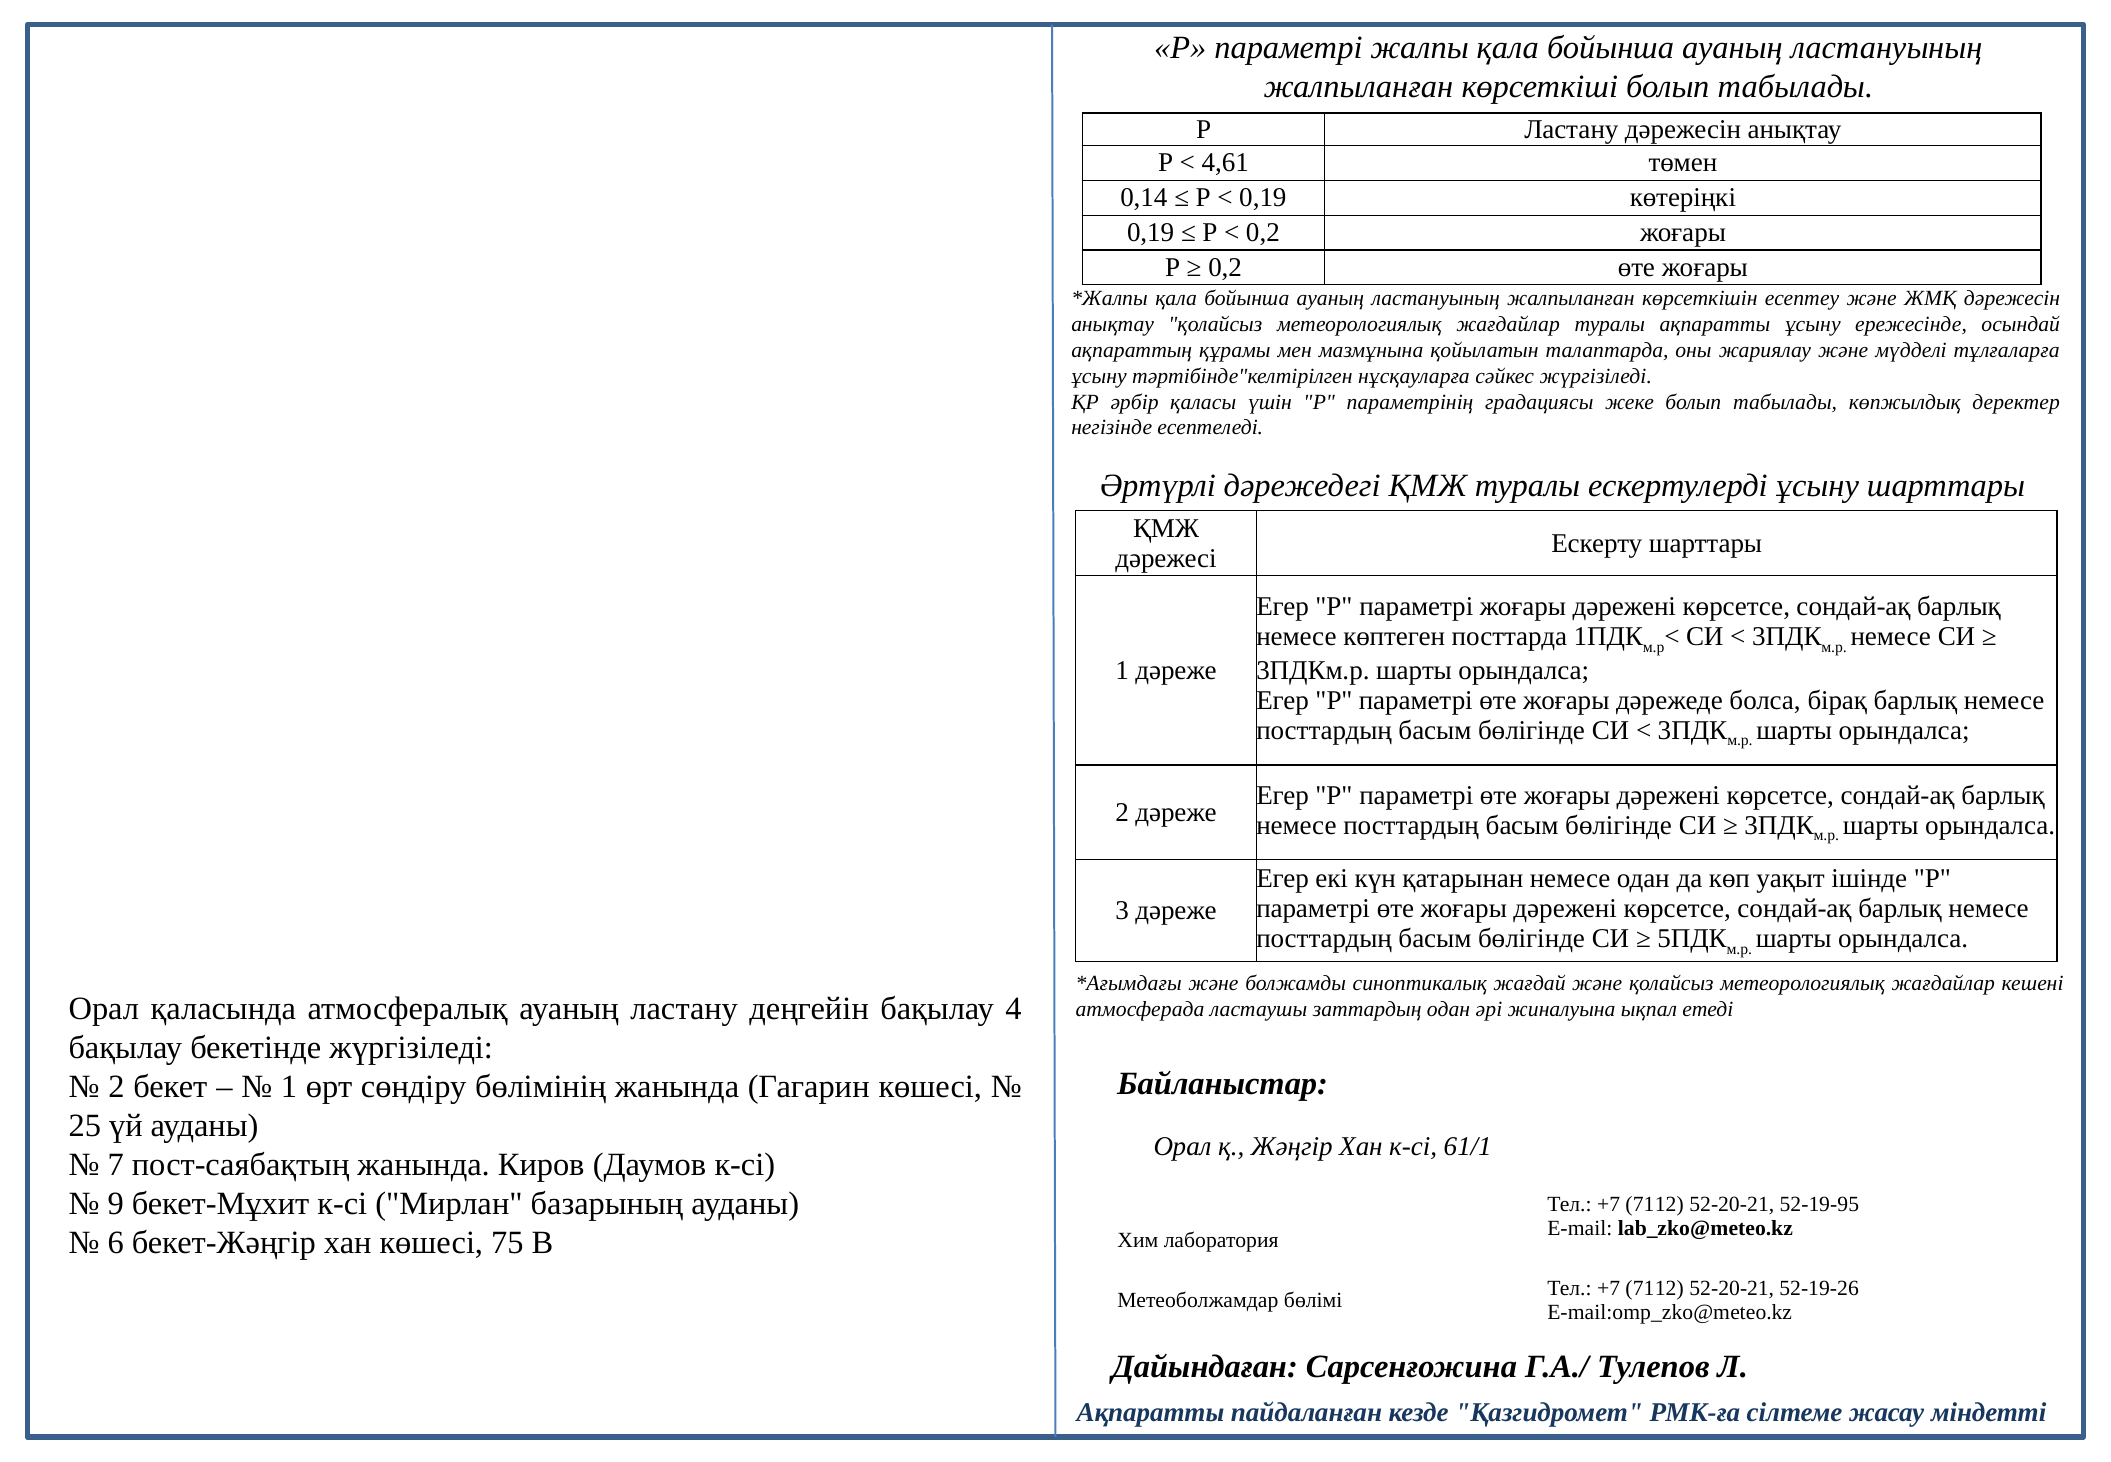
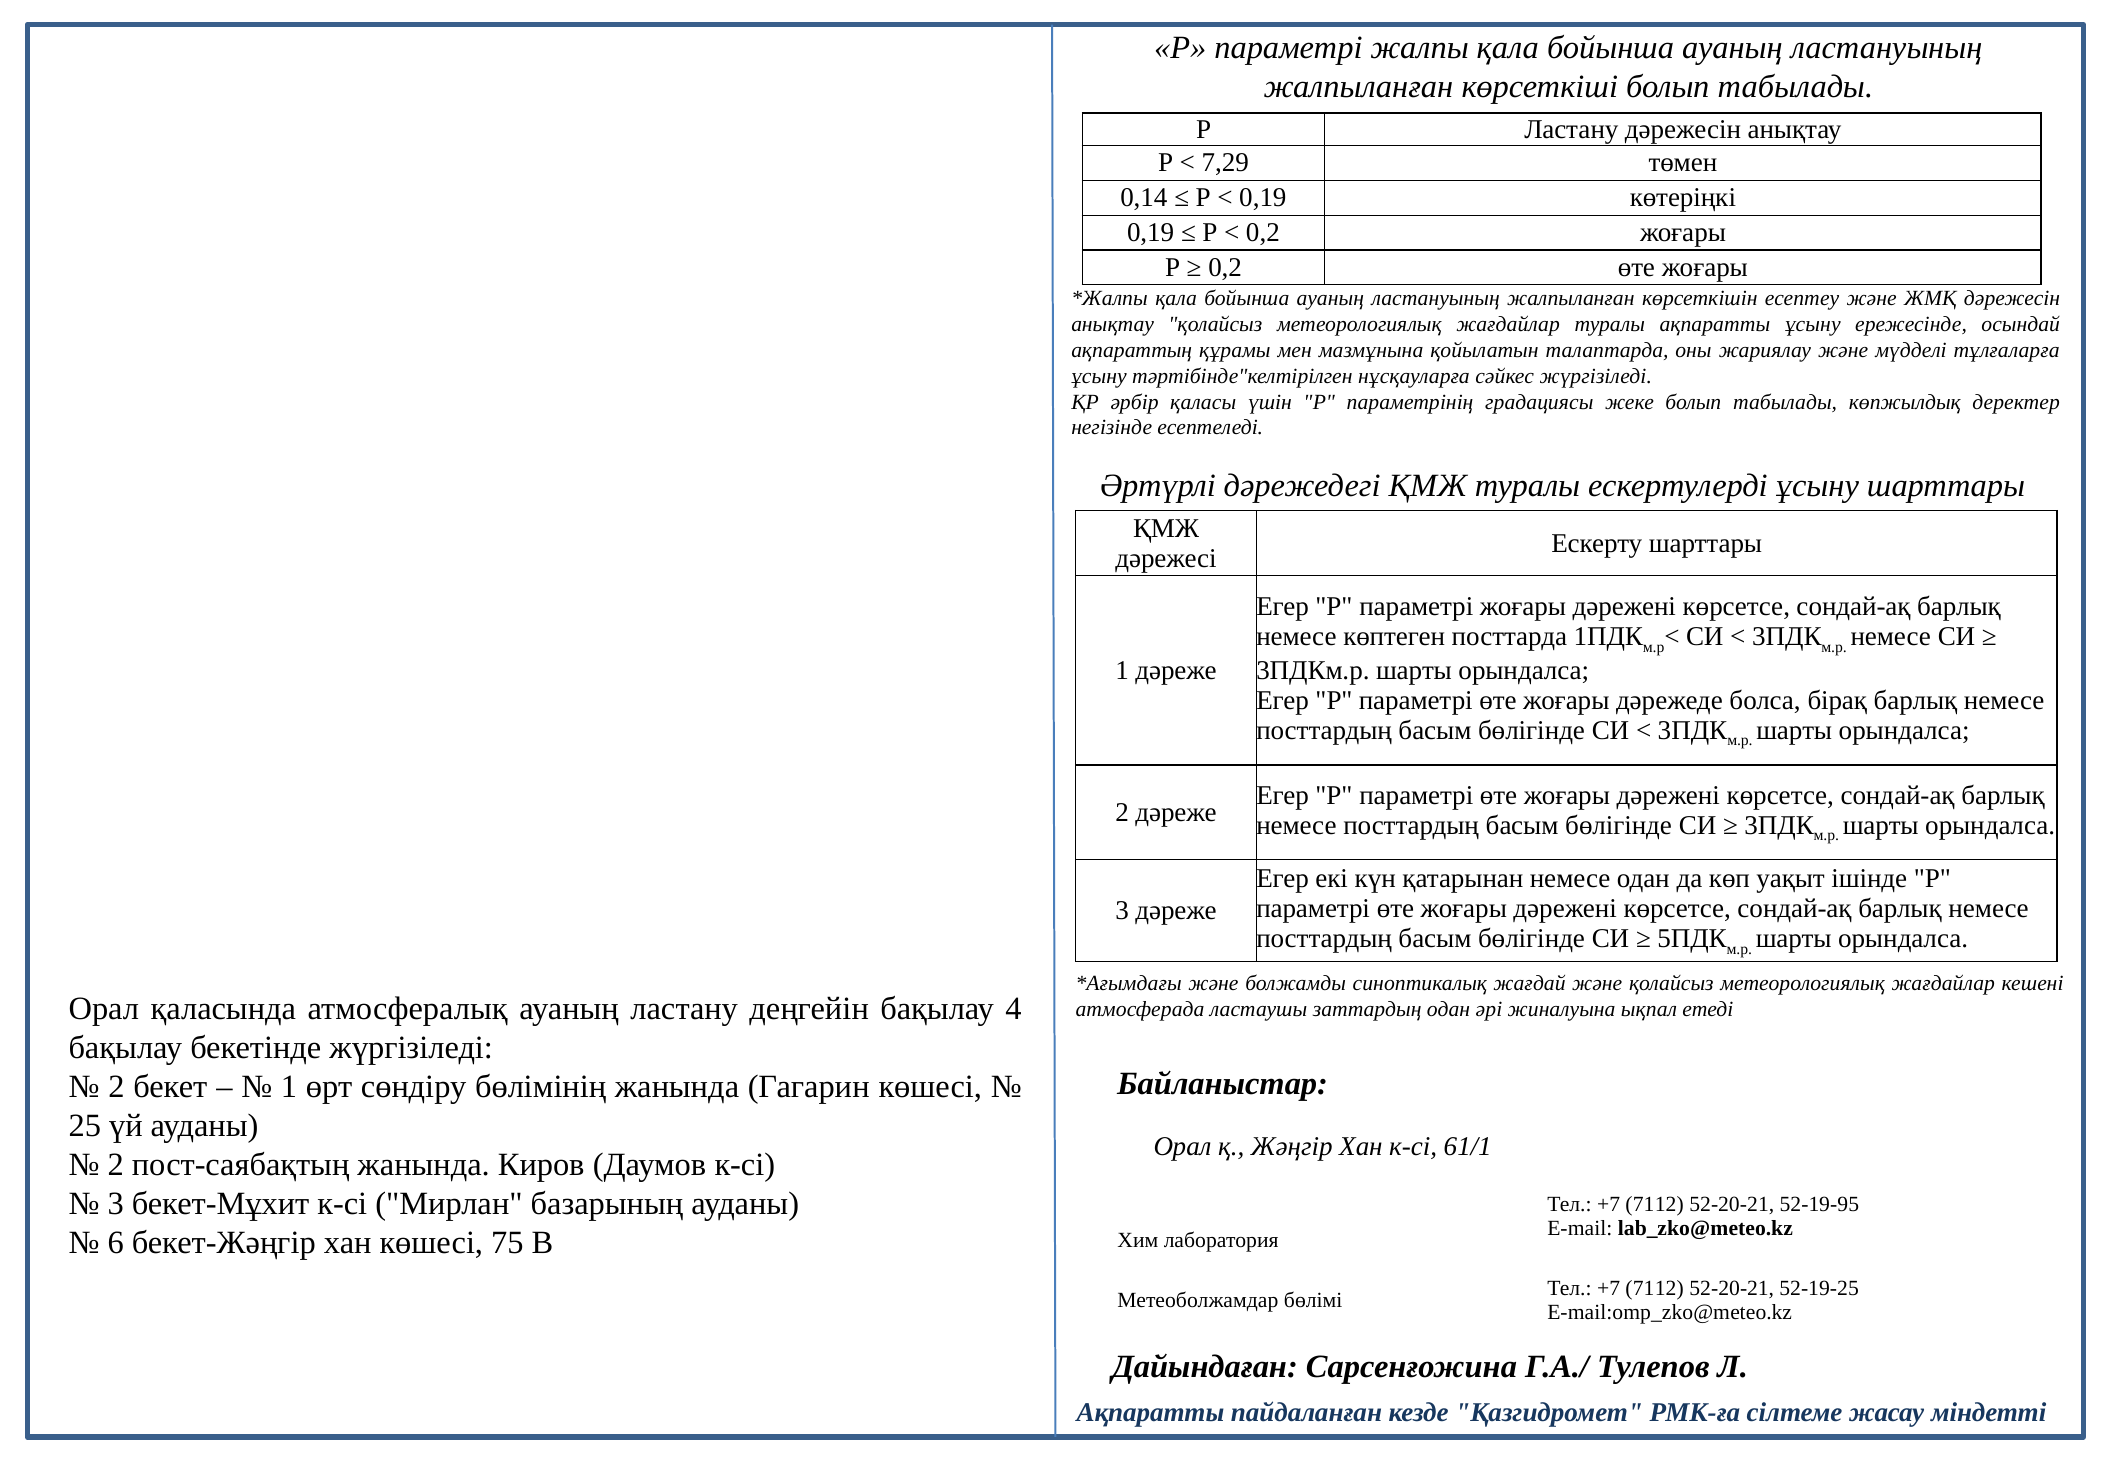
4,61: 4,61 -> 7,29 (1225, 163)
7: 7 -> 2 (116, 1165)
9: 9 -> 3 (116, 1204)
52-19-26: 52-19-26 -> 52-19-25 (1819, 1288)
